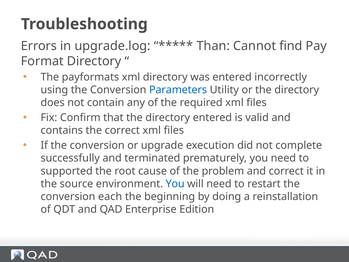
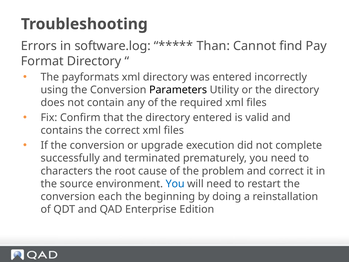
upgrade.log: upgrade.log -> software.log (113, 46)
Parameters colour: blue -> black (178, 90)
supported: supported -> characters (67, 171)
